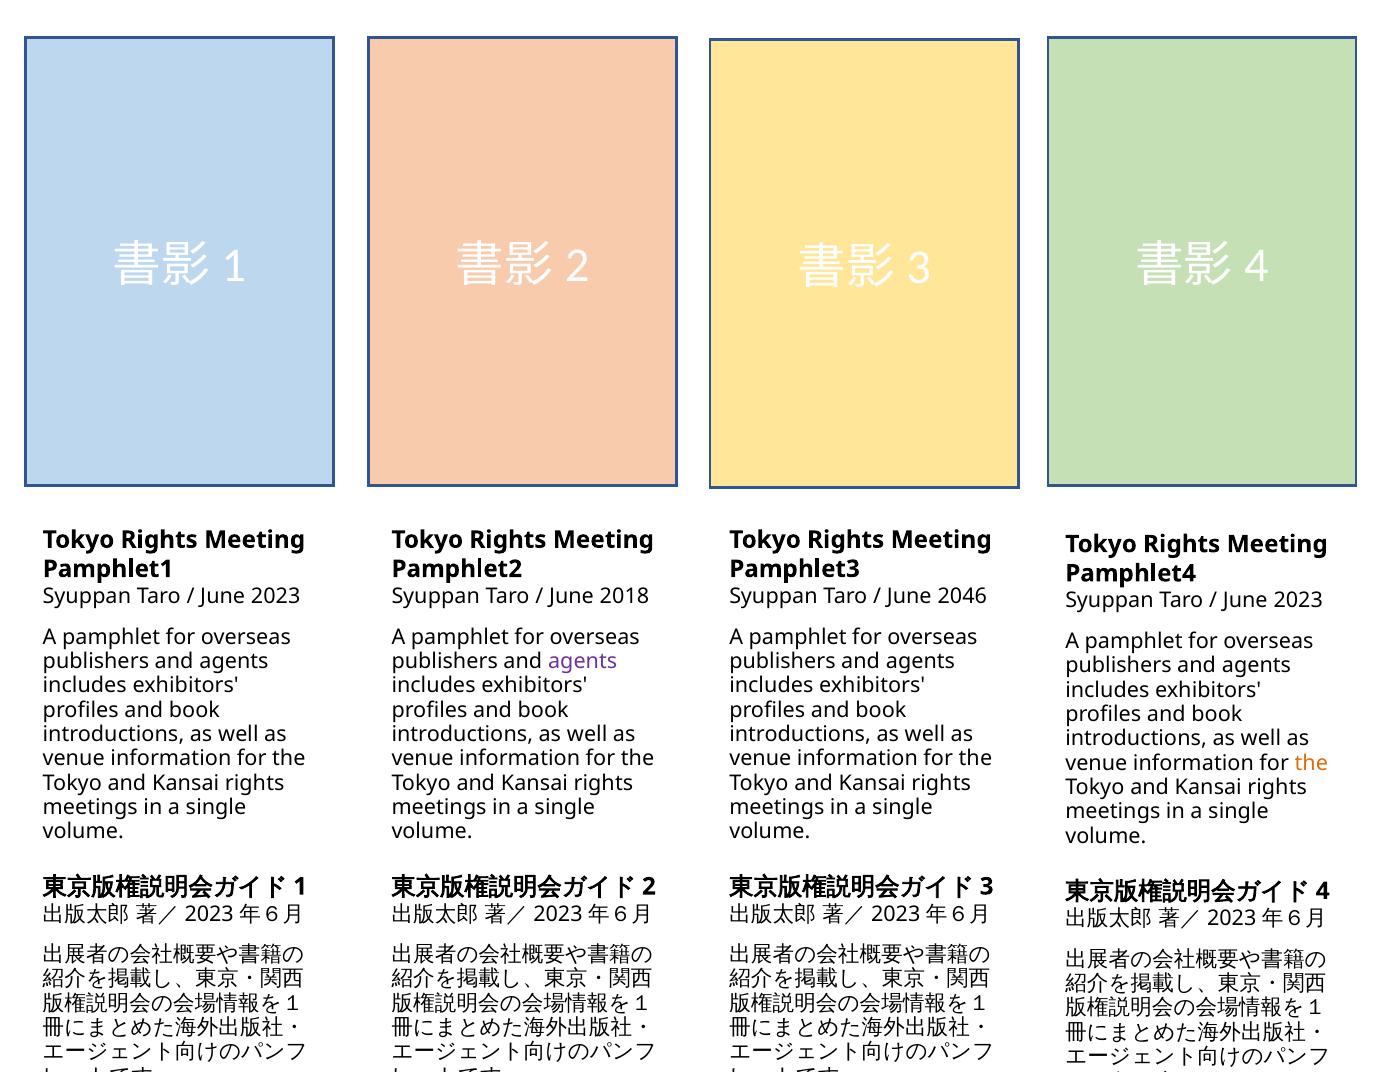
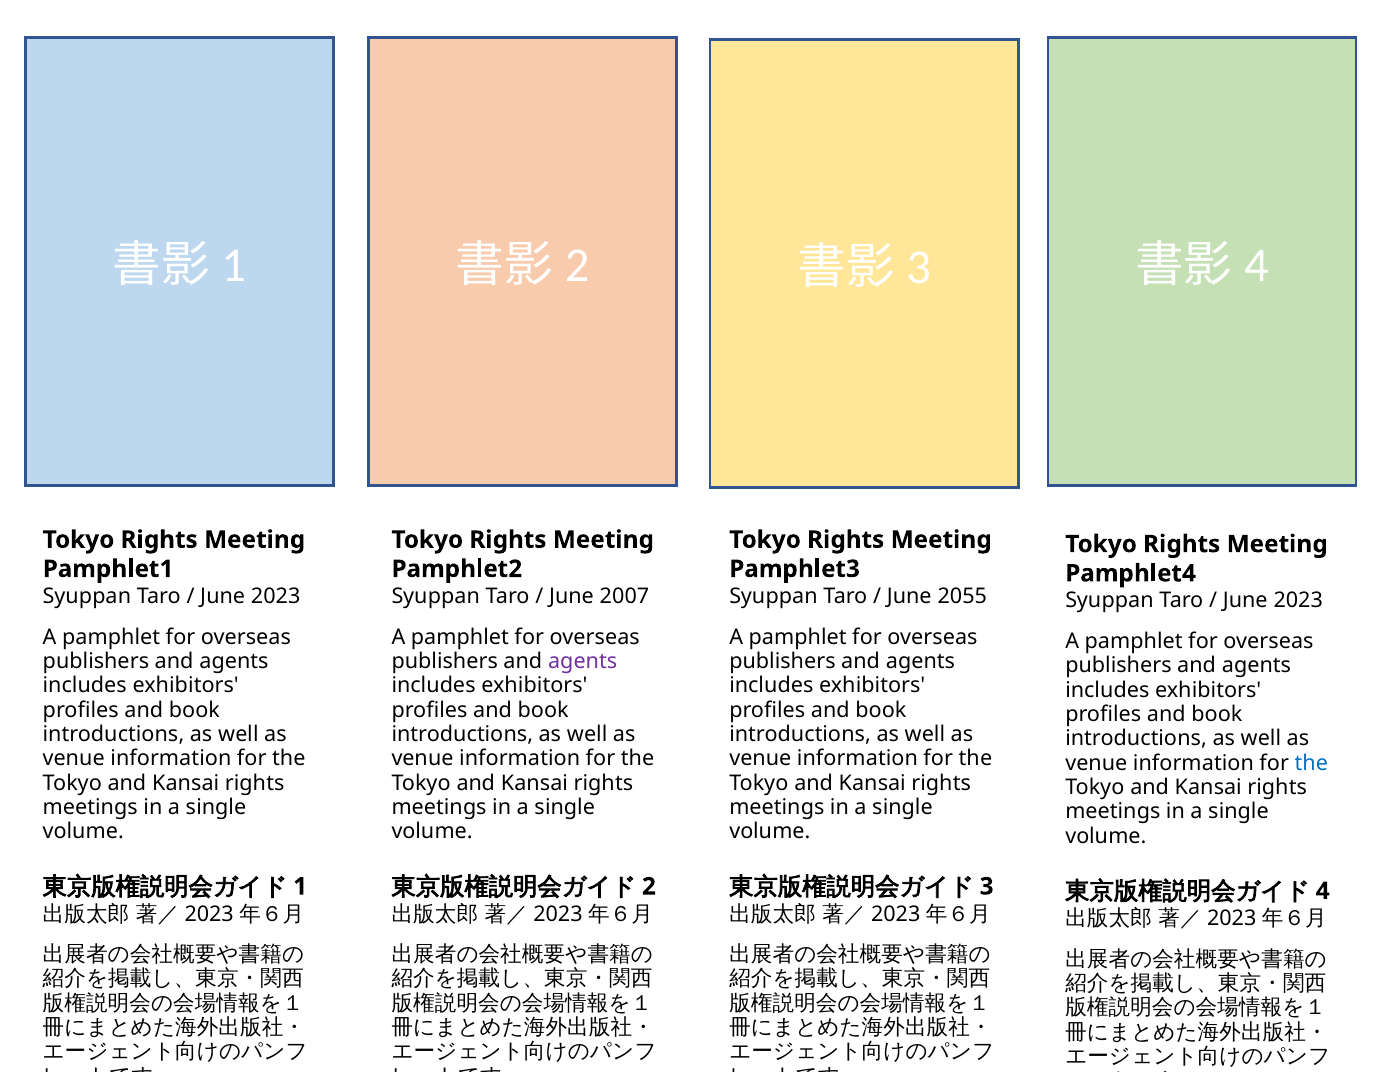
2018: 2018 -> 2007 (625, 596)
2046: 2046 -> 2055 (962, 596)
the colour: orange -> blue (1311, 763)
